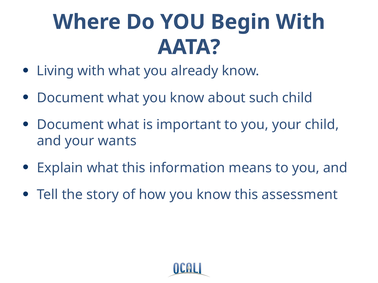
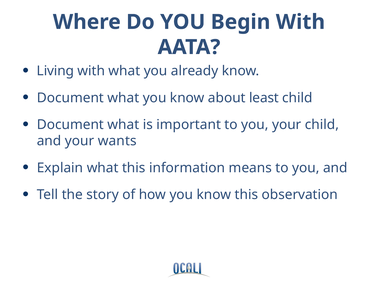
such: such -> least (264, 98)
assessment: assessment -> observation (300, 195)
